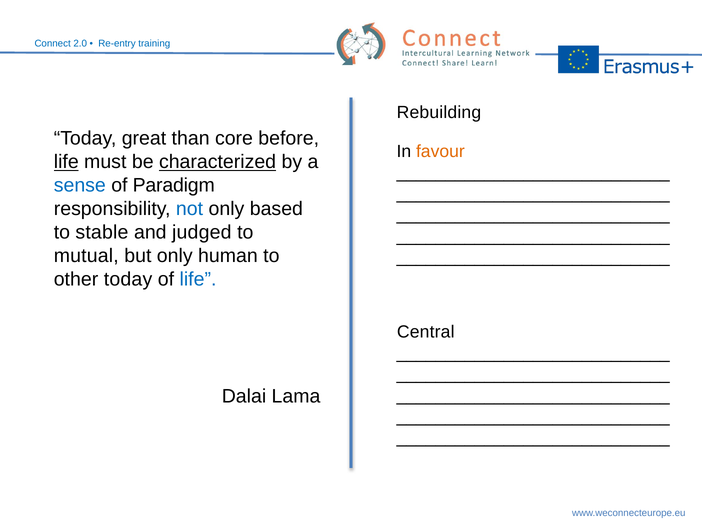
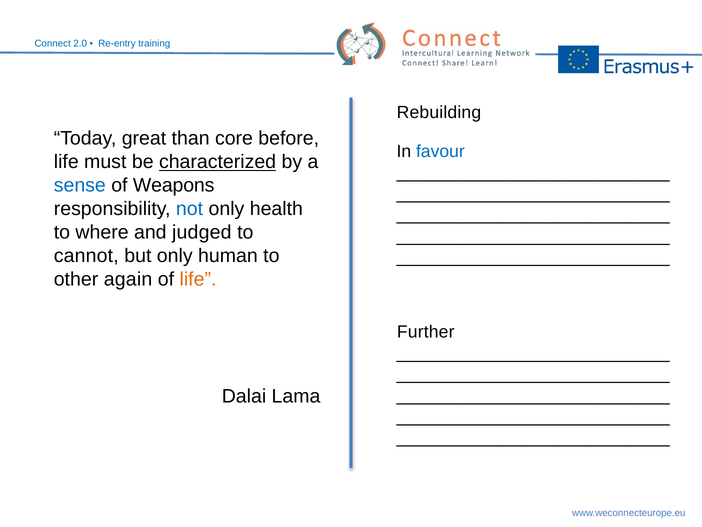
favour colour: orange -> blue (440, 151)
life underline: present -> none (66, 162)
Paradigm: Paradigm -> Weapons (174, 185)
based: based -> health (276, 209)
stable: stable -> where (102, 232)
mutual: mutual -> cannot (86, 255)
other today: today -> again (128, 279)
life colour: blue -> orange (198, 279)
Central: Central -> Further (426, 332)
